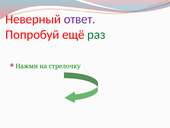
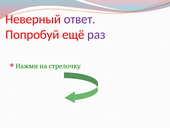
раз colour: green -> purple (96, 34)
